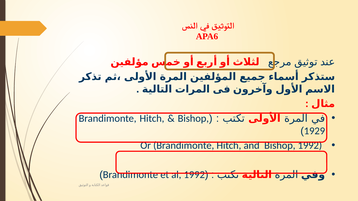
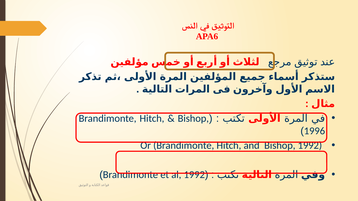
1929: 1929 -> 1996 (314, 131)
